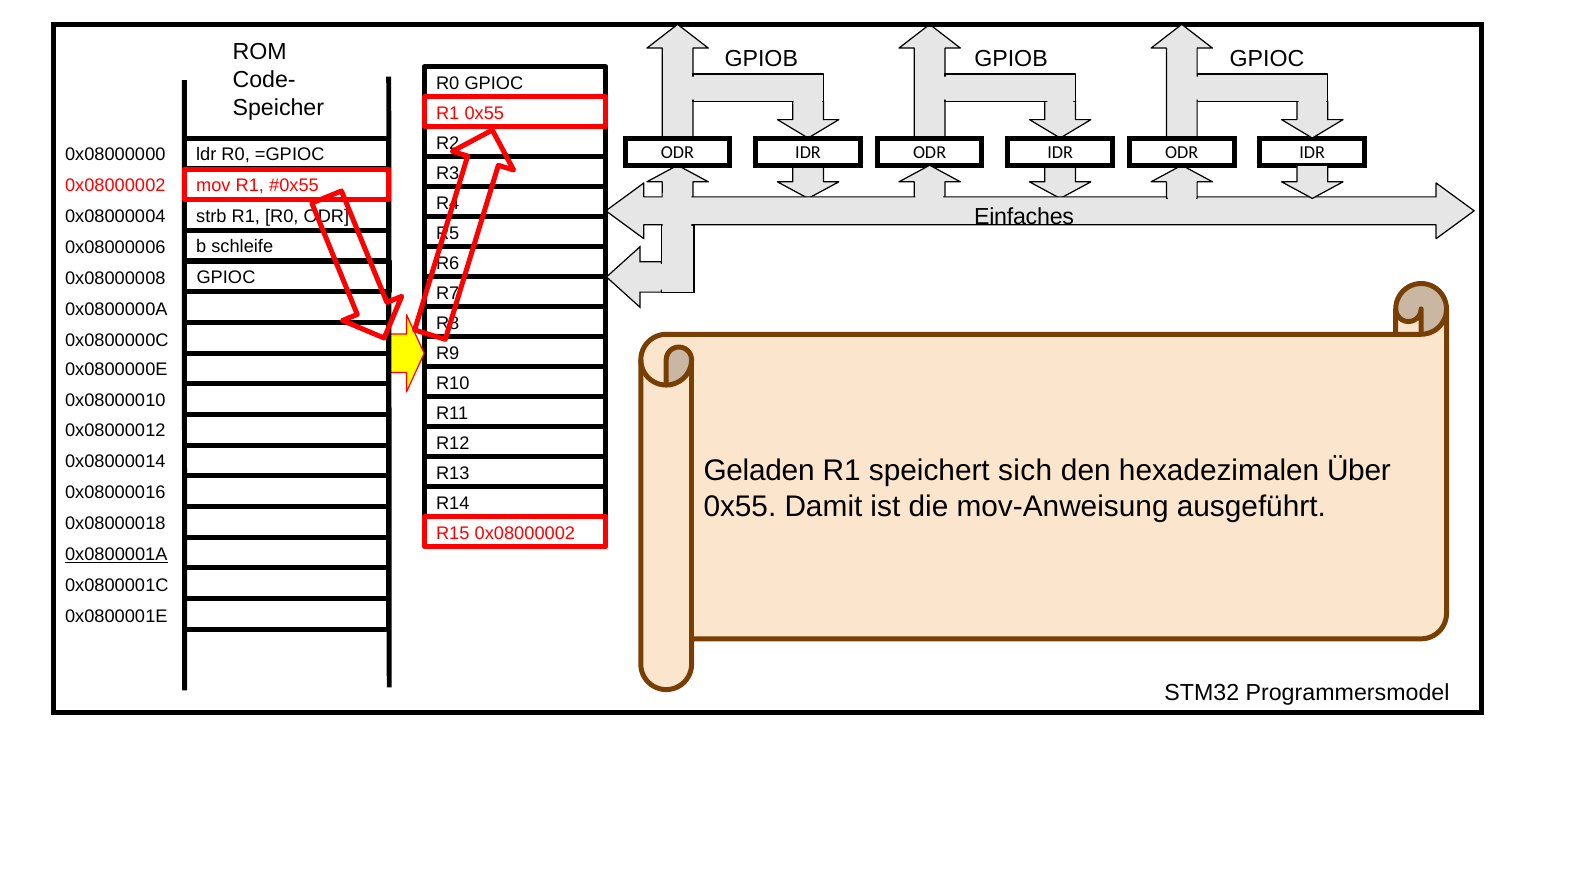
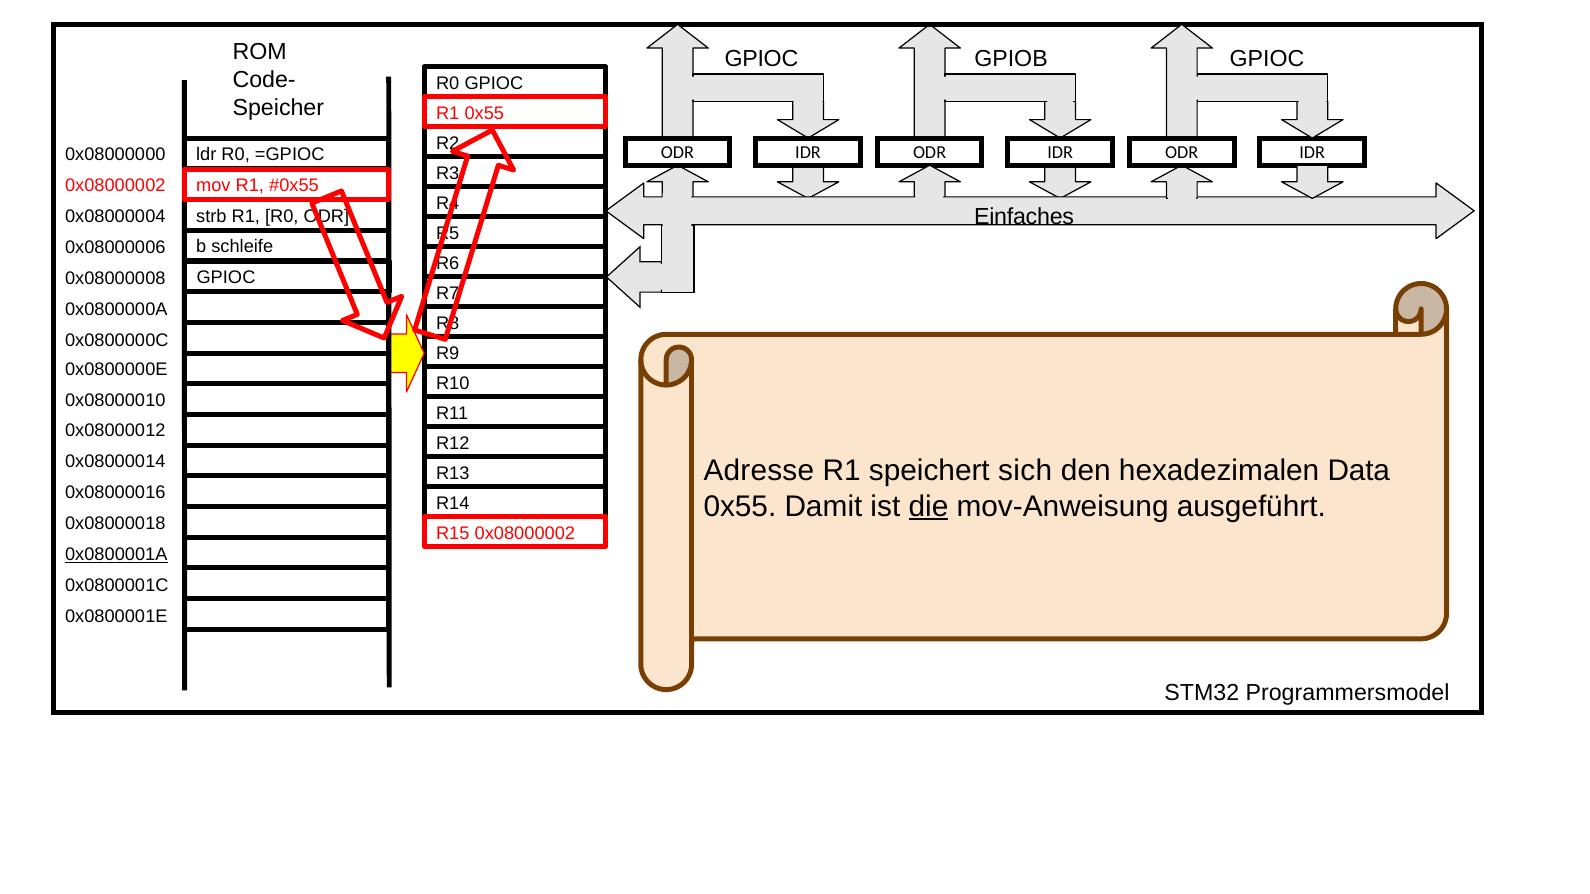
GPIOB: GPIOB -> GPIOC (761, 59)
Geladen: Geladen -> Adresse (759, 471)
Über: Über -> Data (1359, 471)
die underline: none -> present (928, 507)
